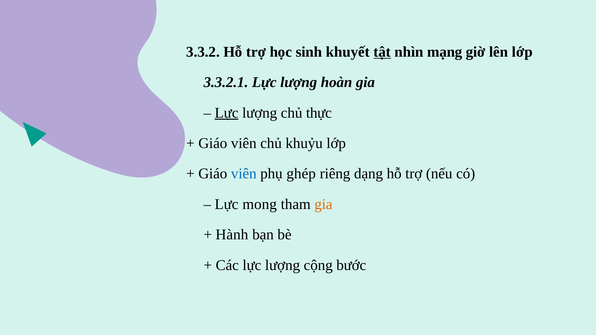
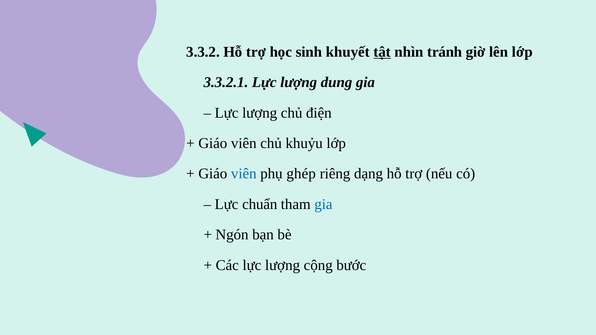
mạng: mạng -> tránh (445, 52)
hoàn: hoàn -> dung (337, 82)
Lực underline: present -> none (227, 113)
thực: thực -> điện (319, 113)
mong: mong -> chuẩn (260, 204)
gia colour: orange -> blue (323, 204)
Hành: Hành -> Ngón (232, 235)
